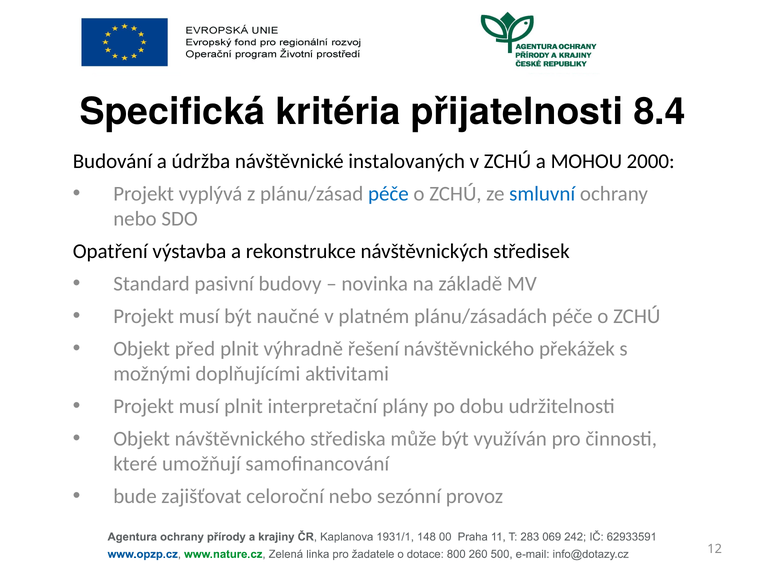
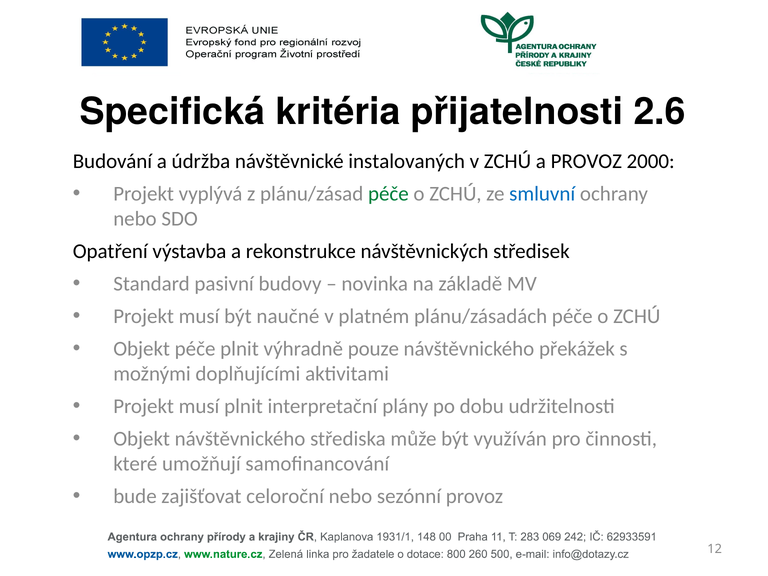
8.4: 8.4 -> 2.6 (660, 112)
a MOHOU: MOHOU -> PROVOZ (586, 161)
péče colour: blue -> green (388, 194)
Objekt před: před -> péče (195, 349)
řešení: řešení -> pouze (373, 349)
